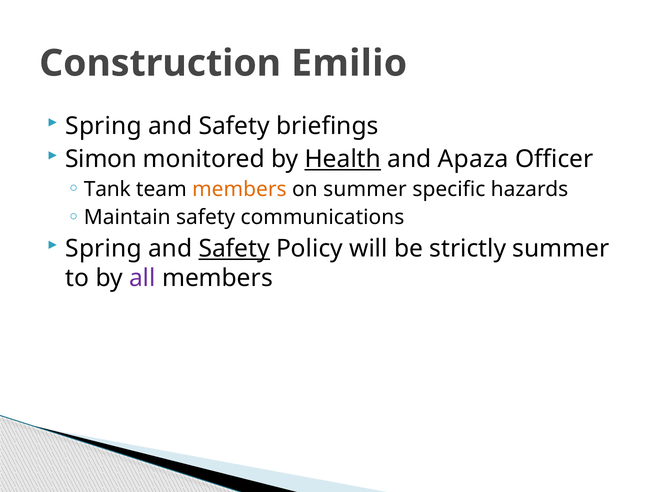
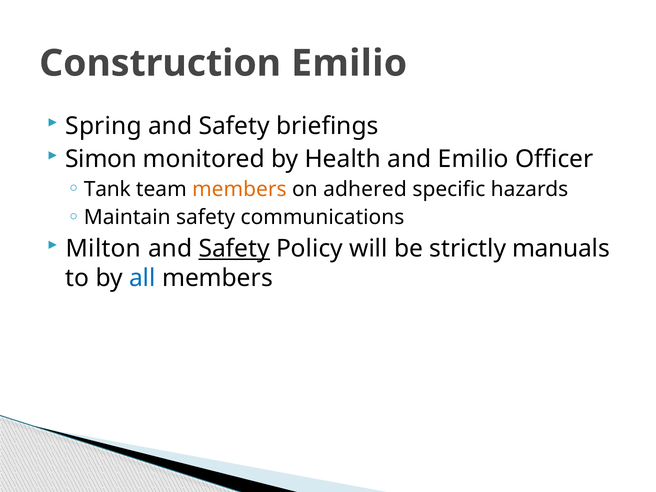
Health underline: present -> none (343, 159)
and Apaza: Apaza -> Emilio (473, 159)
on summer: summer -> adhered (365, 189)
Spring: Spring -> Milton (104, 249)
strictly summer: summer -> manuals (561, 249)
all colour: purple -> blue (142, 278)
